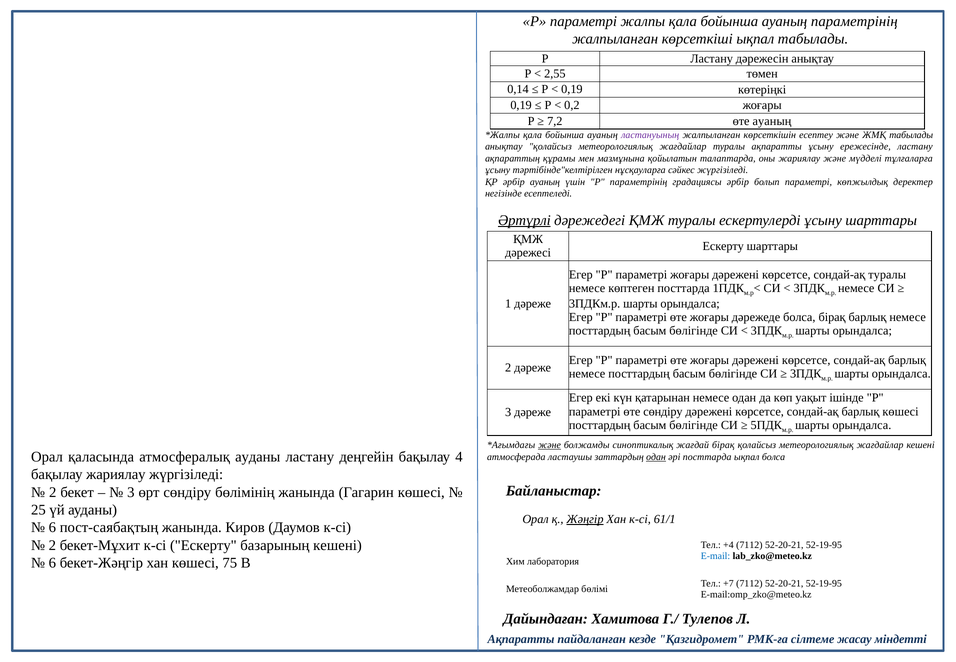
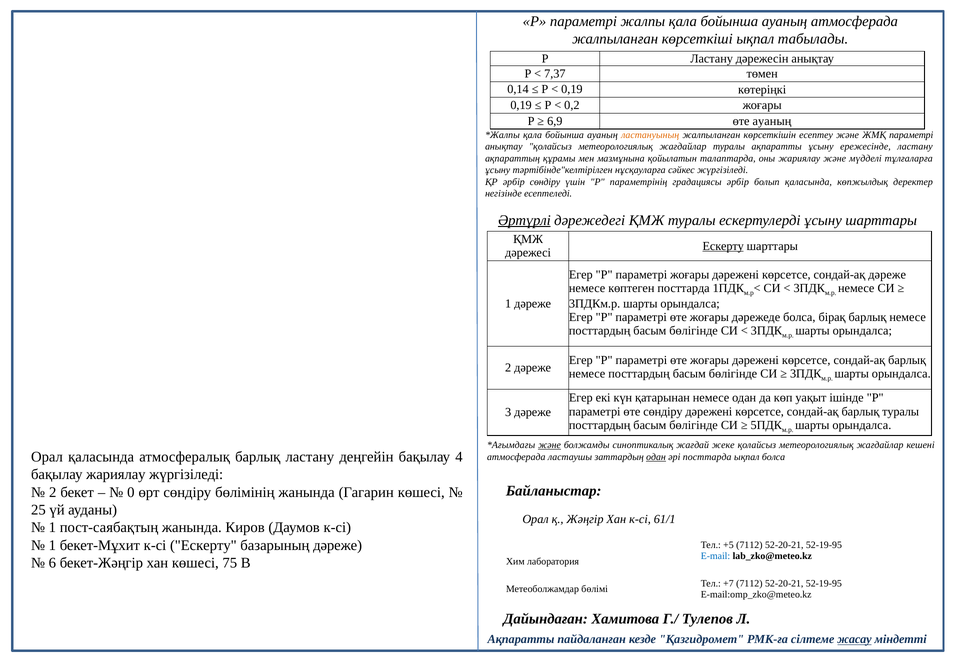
ауаның параметрінің: параметрінің -> атмосферада (854, 21)
2,55: 2,55 -> 7,37 (555, 74)
7,2: 7,2 -> 6,9 (555, 121)
ластануының colour: purple -> orange (650, 135)
ЖМҚ табылады: табылады -> параметрі (911, 135)
әрбір ауаның: ауаның -> сөндіру (545, 182)
болып параметрі: параметрі -> қаласында (808, 182)
Ескерту underline: none -> present (723, 246)
сондай-ақ туралы: туралы -> дәреже (887, 275)
барлық көшесі: көшесі -> туралы (901, 411)
жағдай бірақ: бірақ -> жеке (723, 445)
атмосфералық ауданы: ауданы -> барлық (258, 457)
3: 3 -> 0 (131, 492)
Жәңгір underline: present -> none (585, 519)
6: 6 -> 1 (52, 527)
2: 2 -> 1 (52, 545)
базарының кешені: кешені -> дәреже (338, 545)
+4: +4 -> +5 (728, 545)
жасау underline: none -> present (854, 639)
